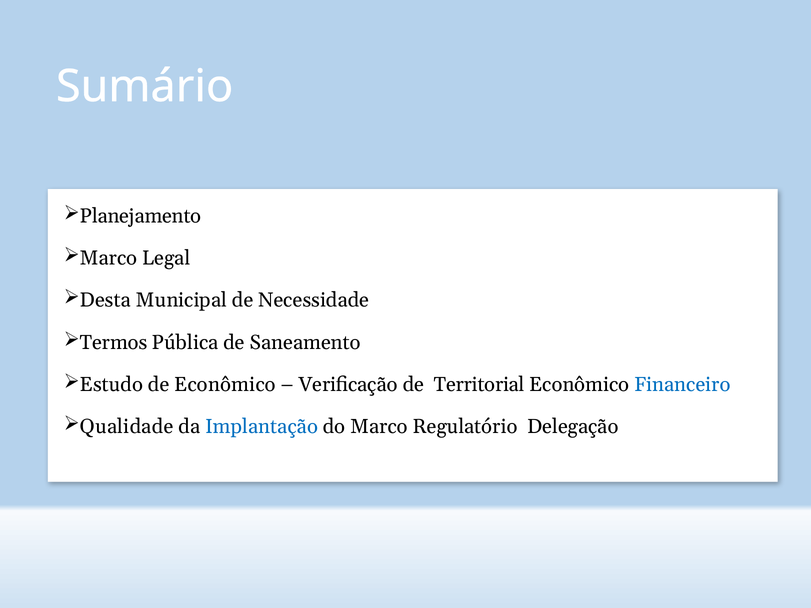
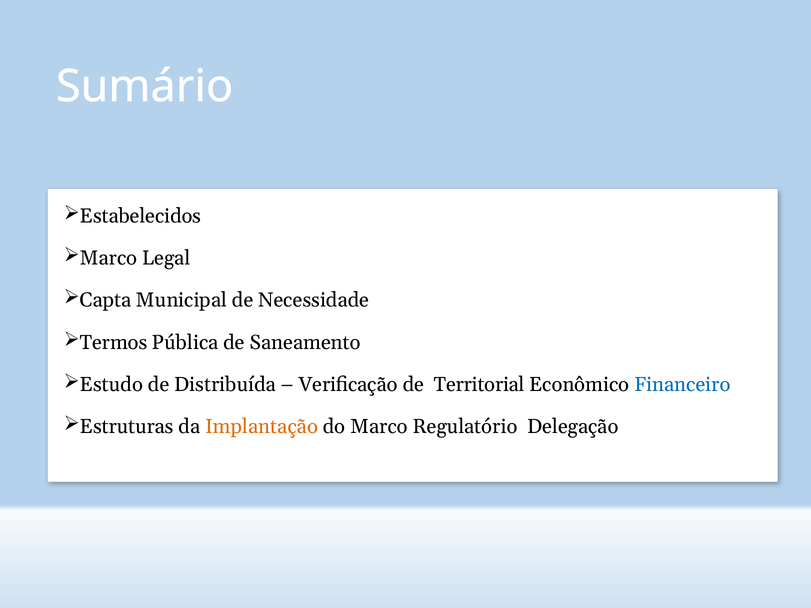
Planejamento: Planejamento -> Estabelecidos (141, 216)
Desta: Desta -> Capta (106, 300)
de Econômico: Econômico -> Distribuída (225, 385)
Qualidade: Qualidade -> Estruturas (127, 427)
Implantação colour: blue -> orange (262, 427)
